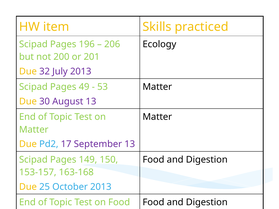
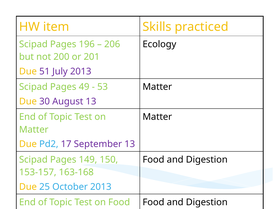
32: 32 -> 51 (45, 71)
